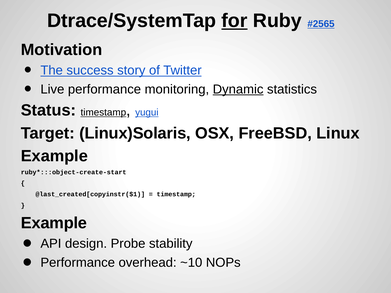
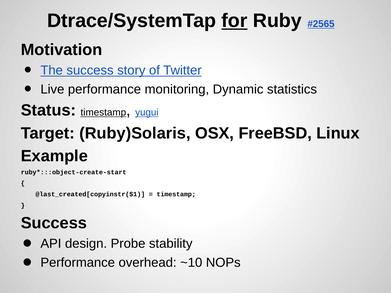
Dynamic underline: present -> none (238, 89)
Linux)Solaris: Linux)Solaris -> Ruby)Solaris (135, 133)
Example: Example -> Success (54, 223)
